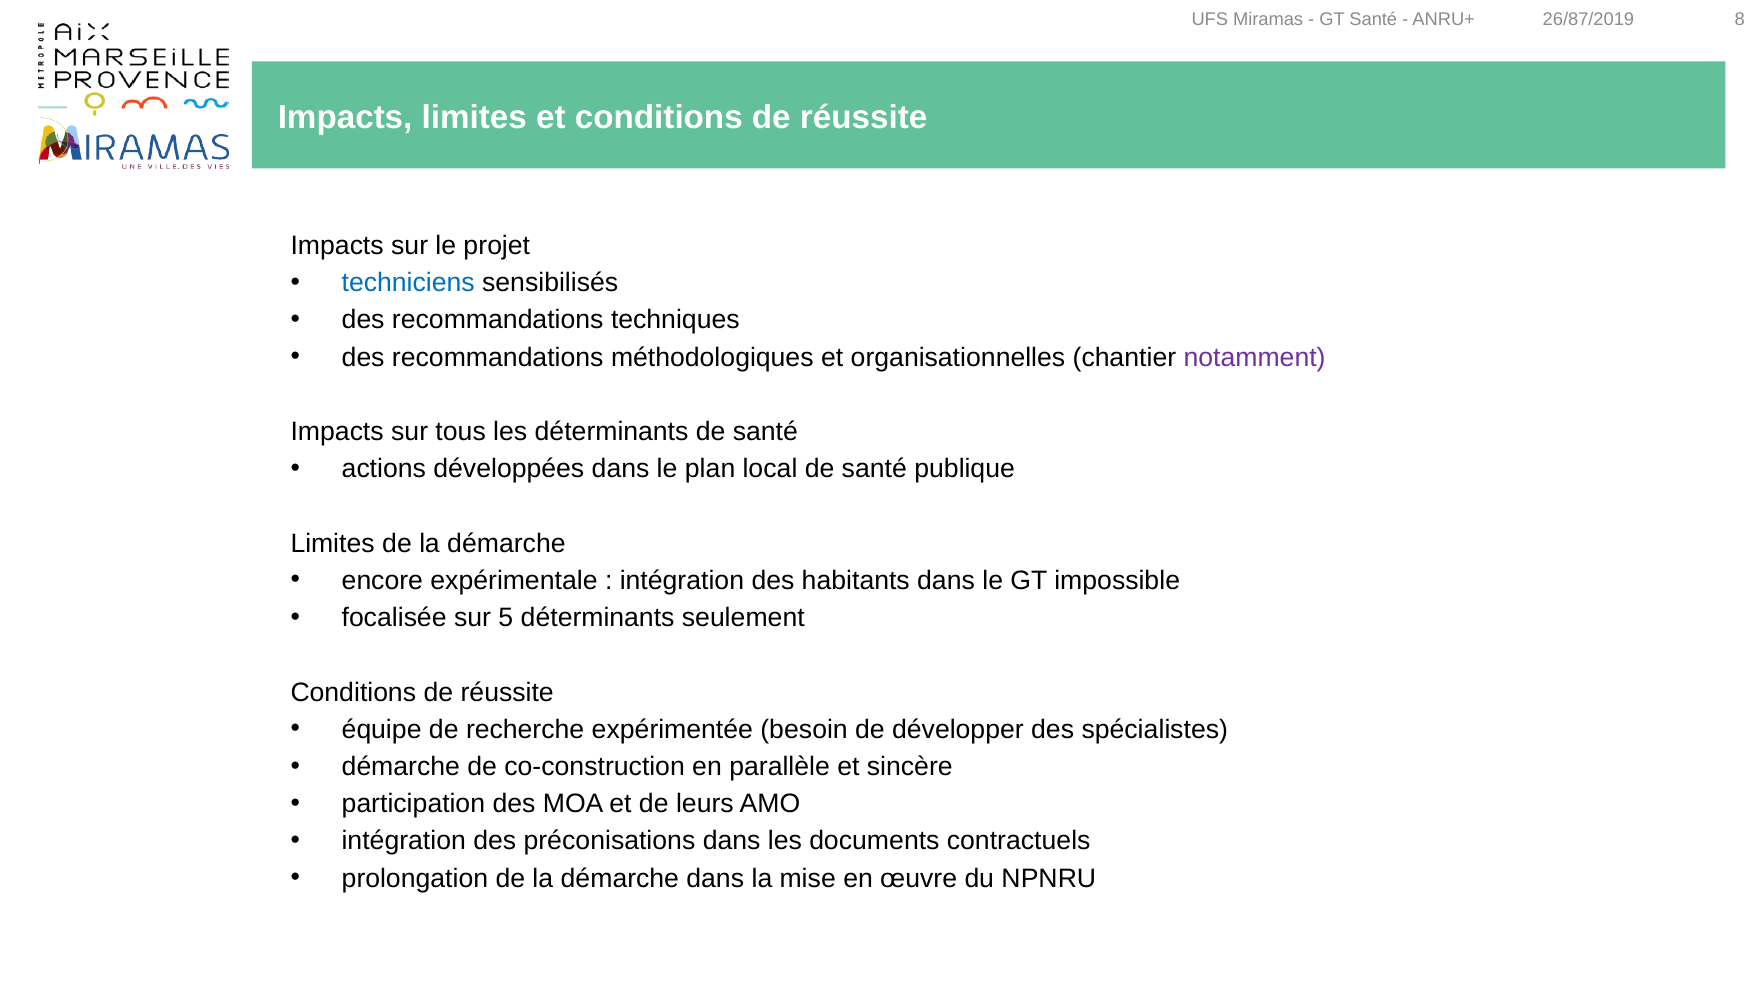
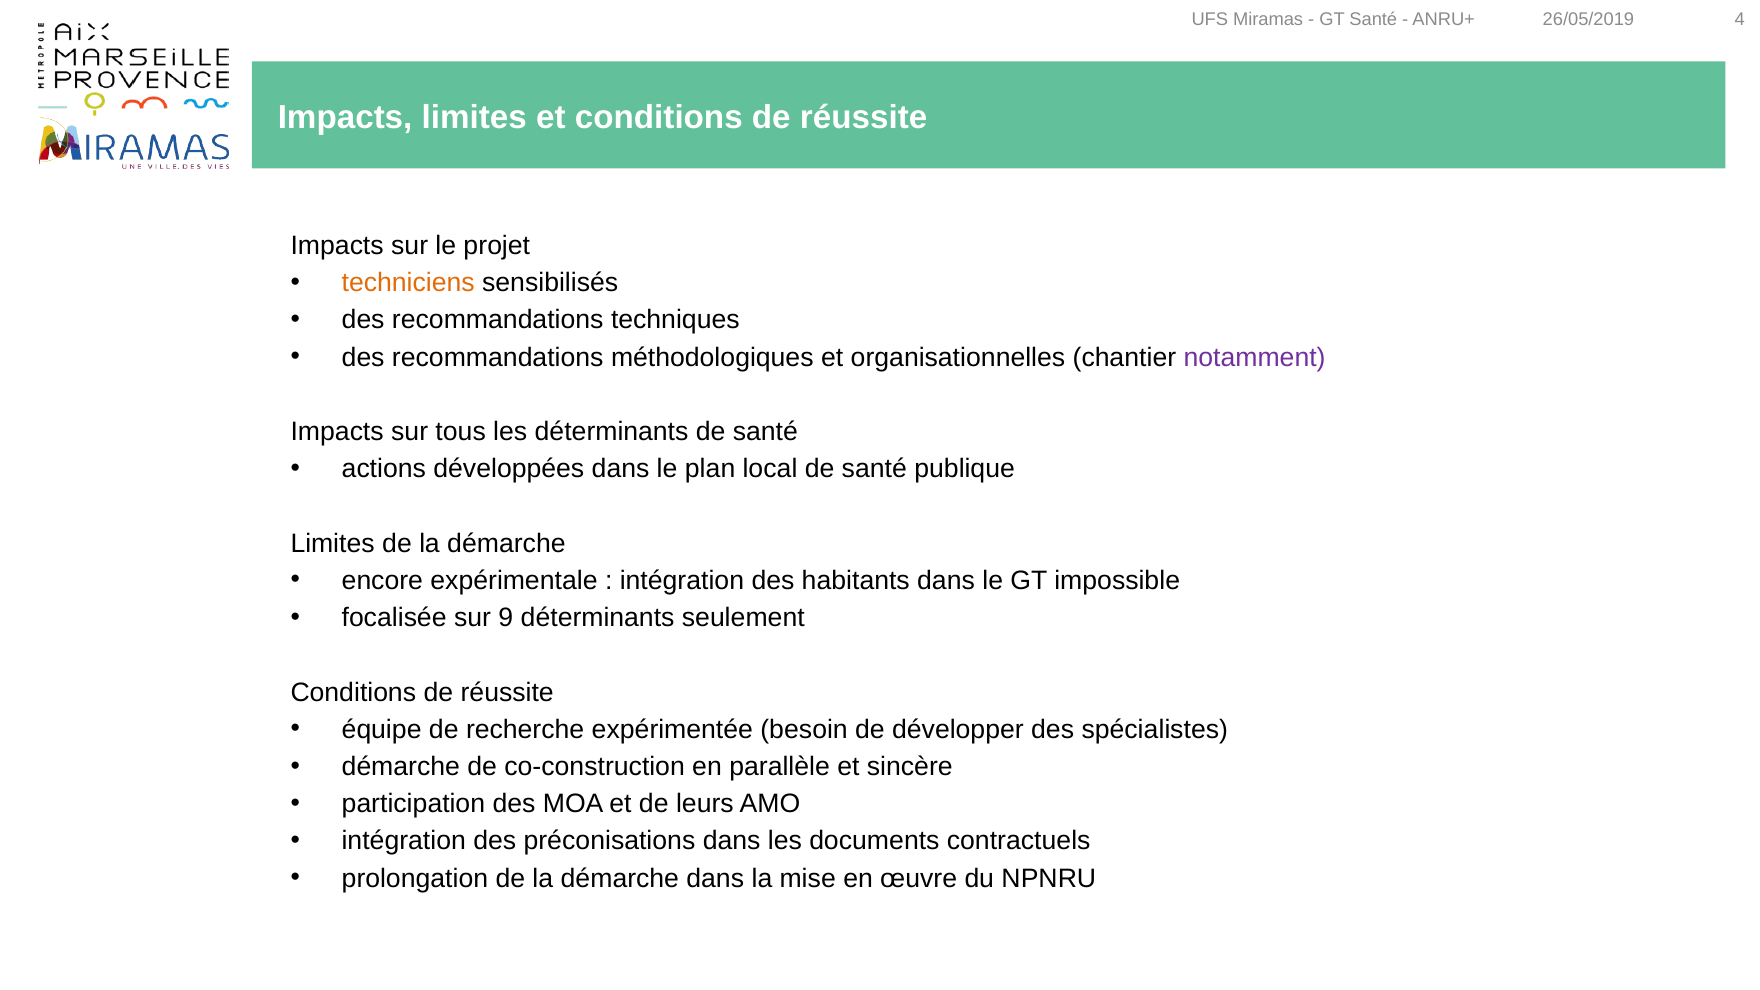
26/87/2019: 26/87/2019 -> 26/05/2019 (1588, 20)
8: 8 -> 4 (1740, 20)
techniciens colour: blue -> orange (408, 283)
5: 5 -> 9 (506, 618)
